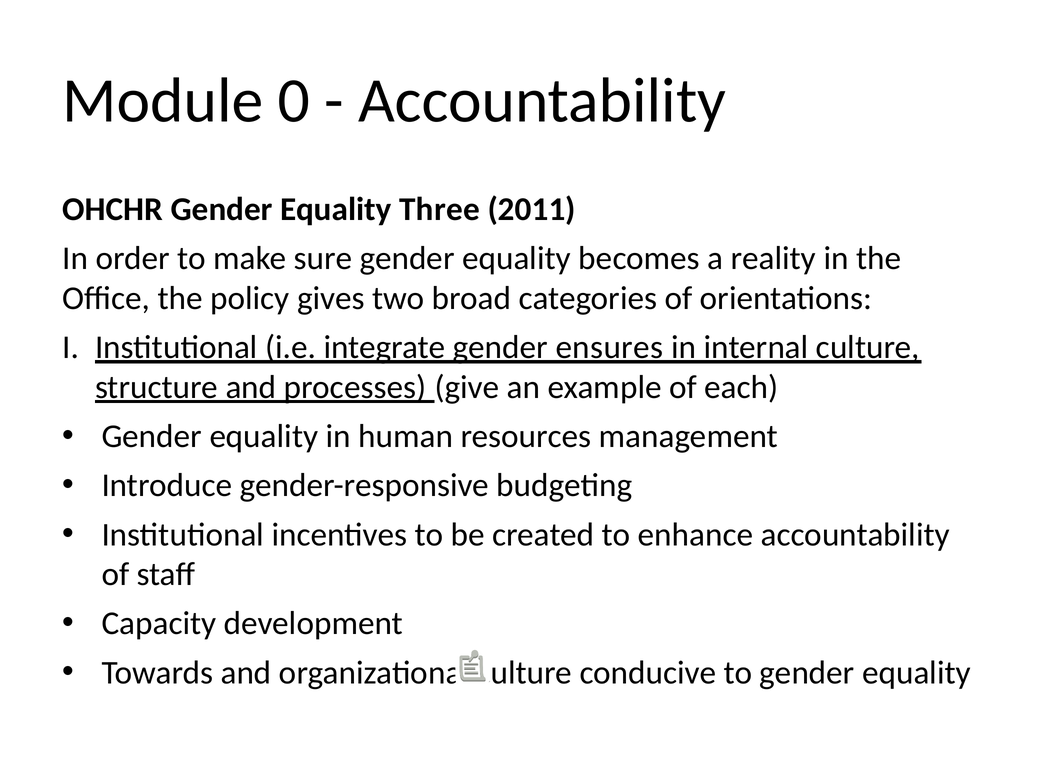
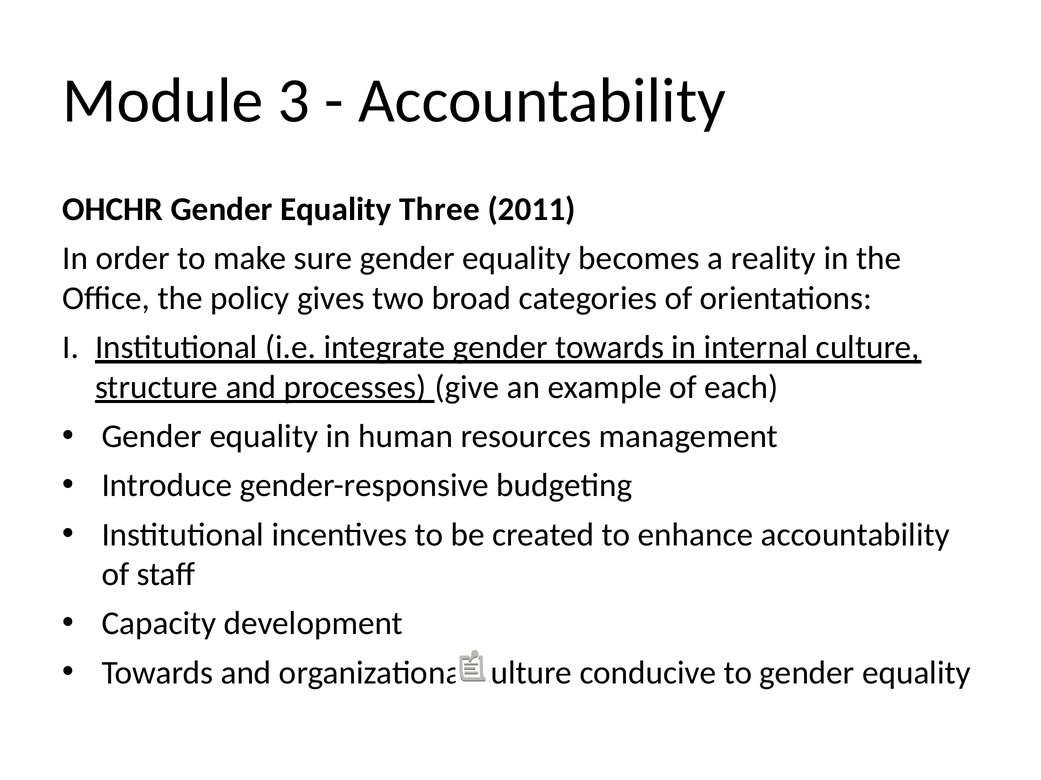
0: 0 -> 3 (294, 101)
gender ensures: ensures -> towards (610, 348)
